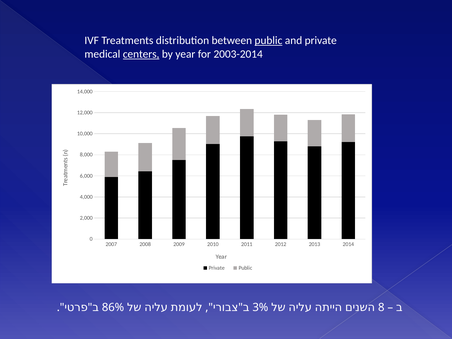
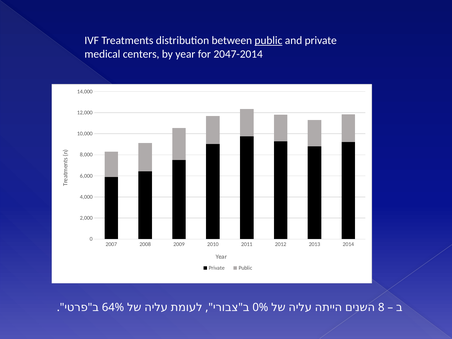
centers underline: present -> none (141, 54)
2003-2014: 2003-2014 -> 2047-2014 (238, 54)
86%: 86% -> 64% (113, 307)
3%: 3% -> 0% (260, 307)
